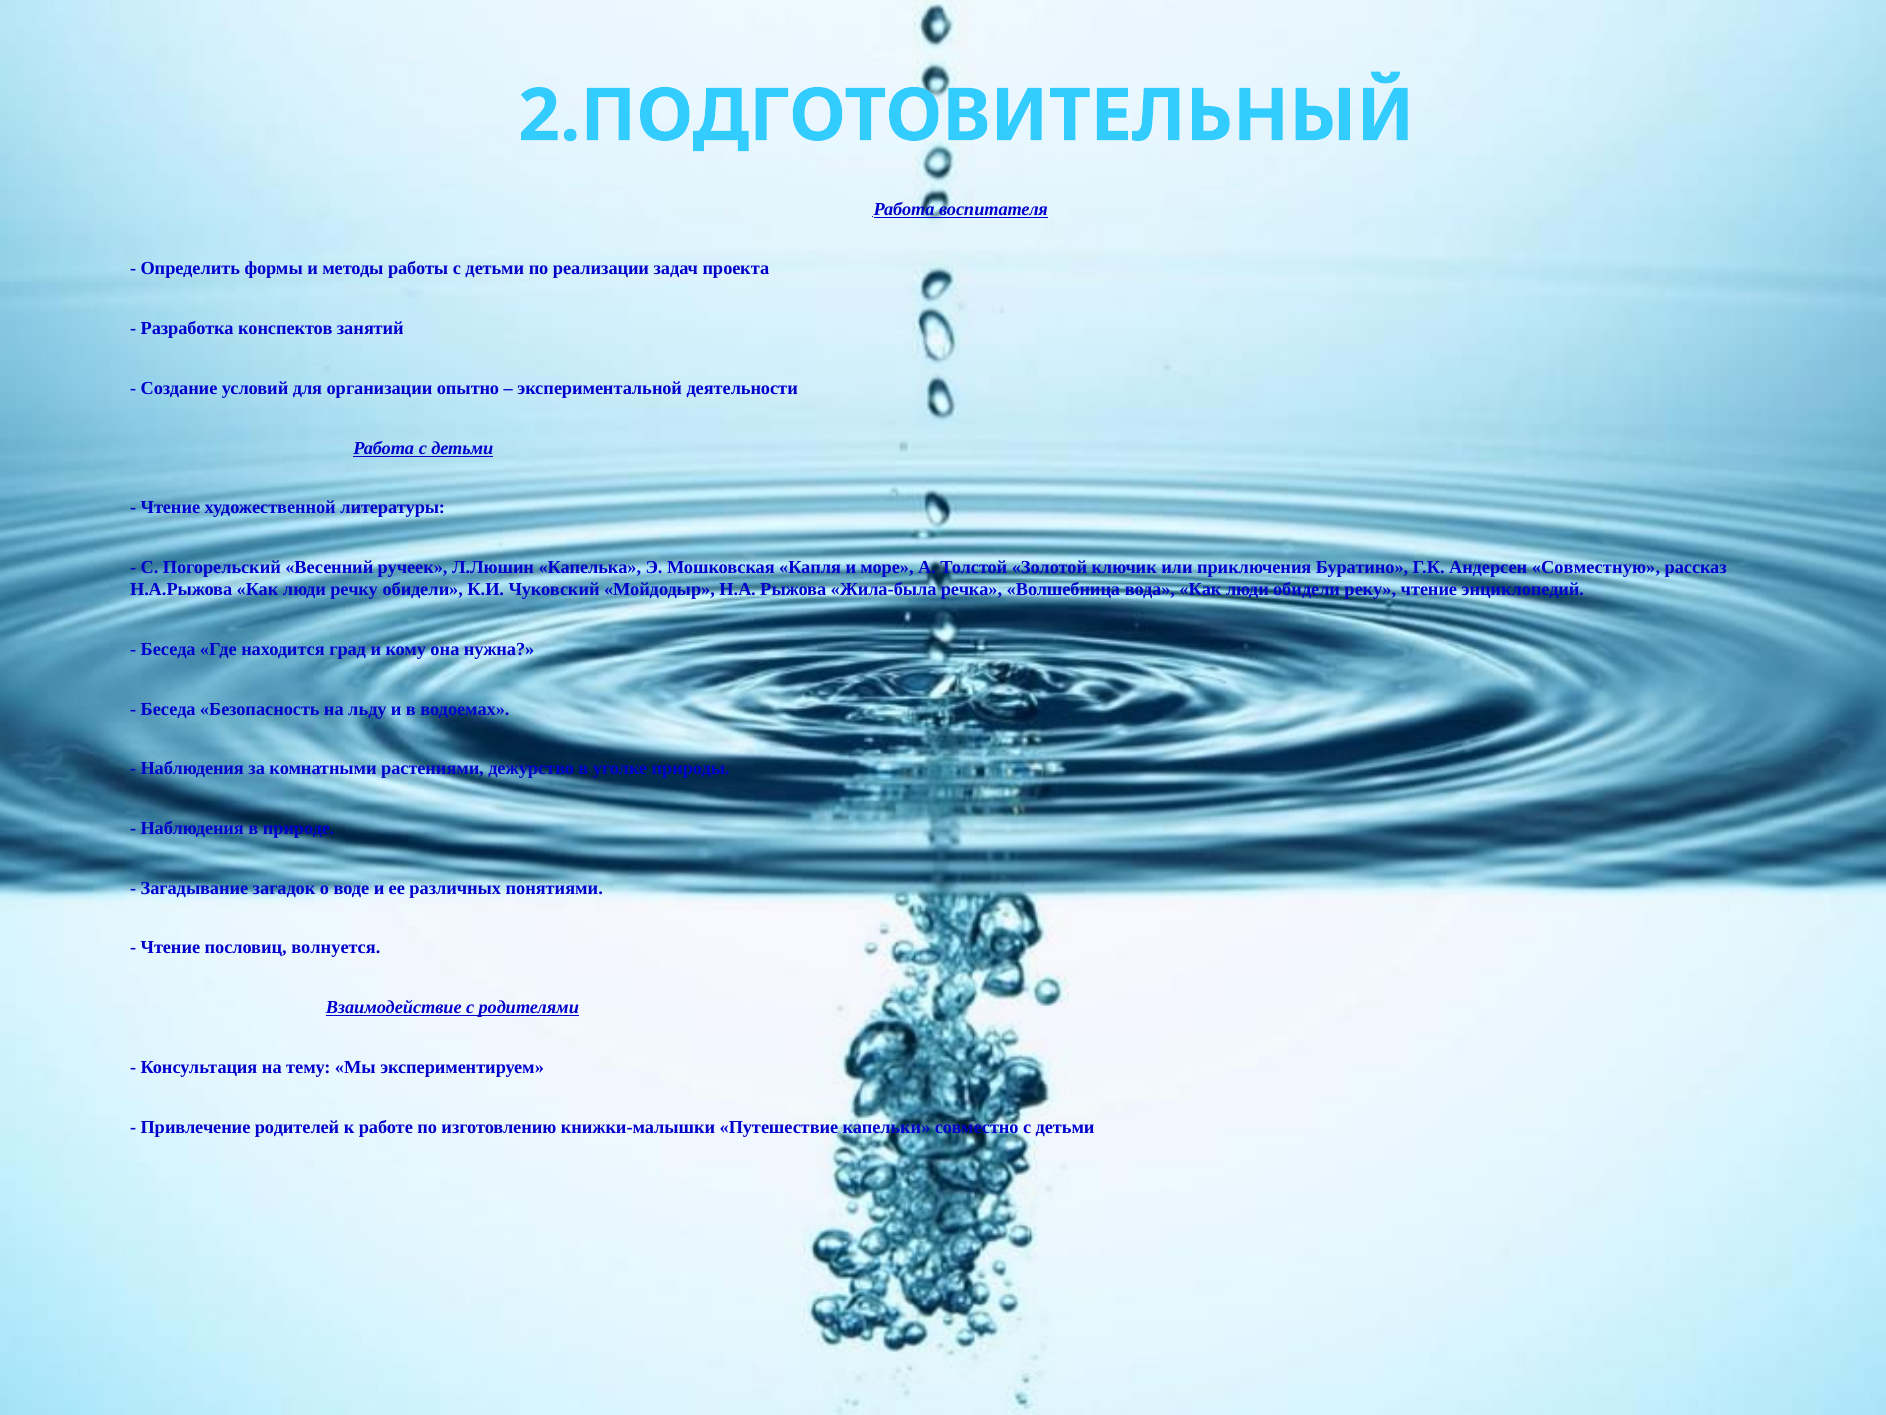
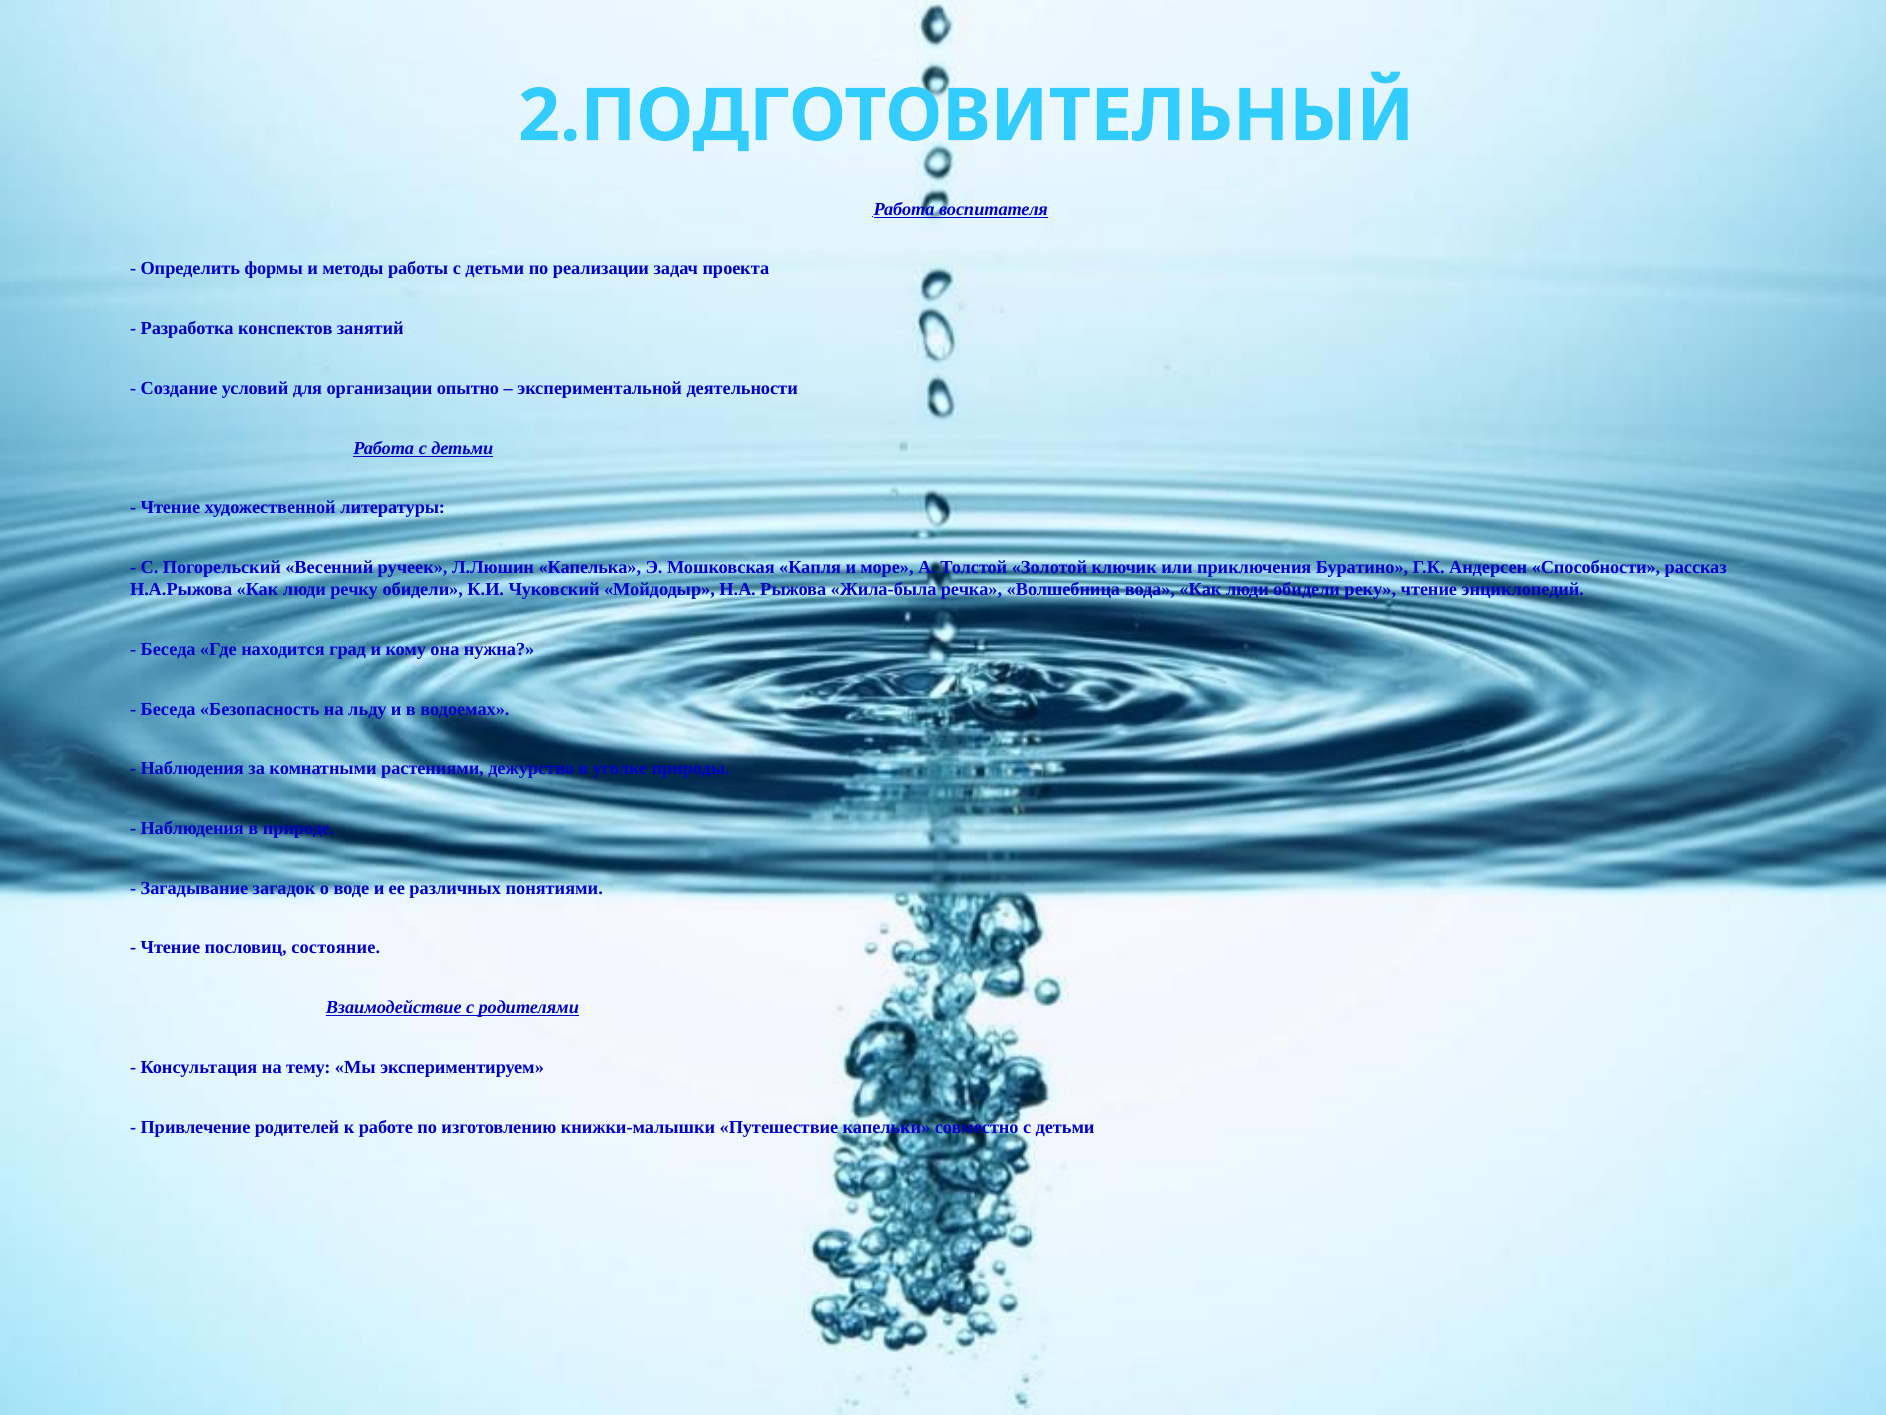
Совместную: Совместную -> Способности (1596, 567)
волнуется: волнуется -> состояние (336, 947)
